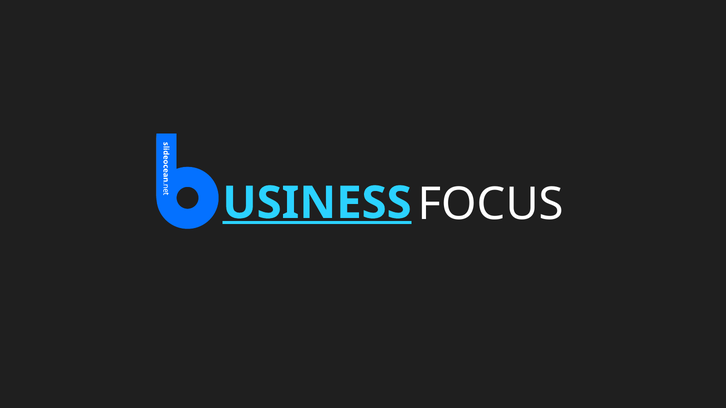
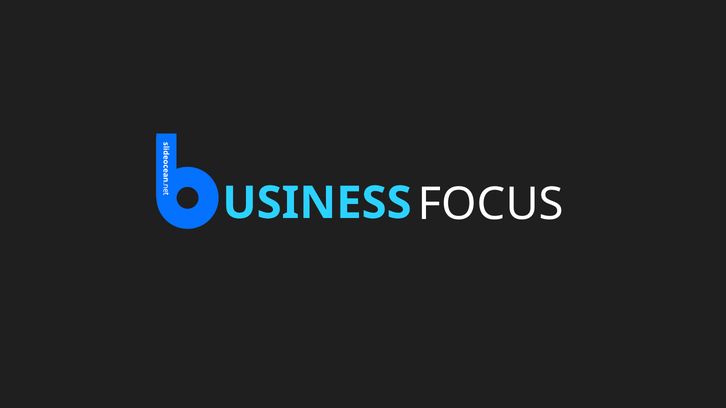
USINESS underline: present -> none (317, 203)
